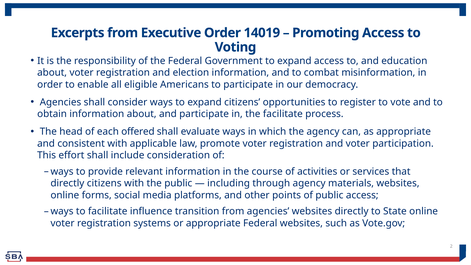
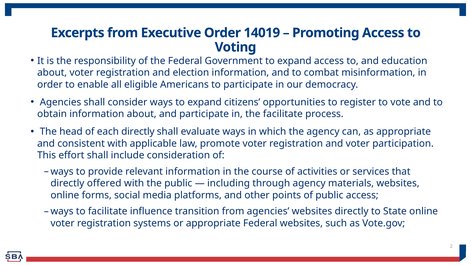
each offered: offered -> directly (138, 132)
directly citizens: citizens -> offered (104, 183)
